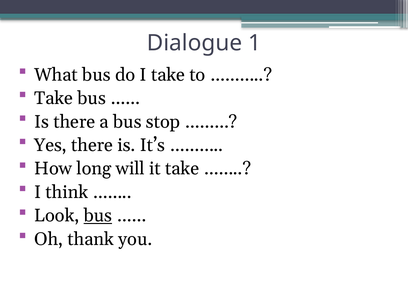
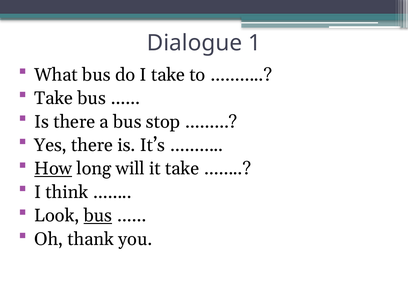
How underline: none -> present (53, 169)
